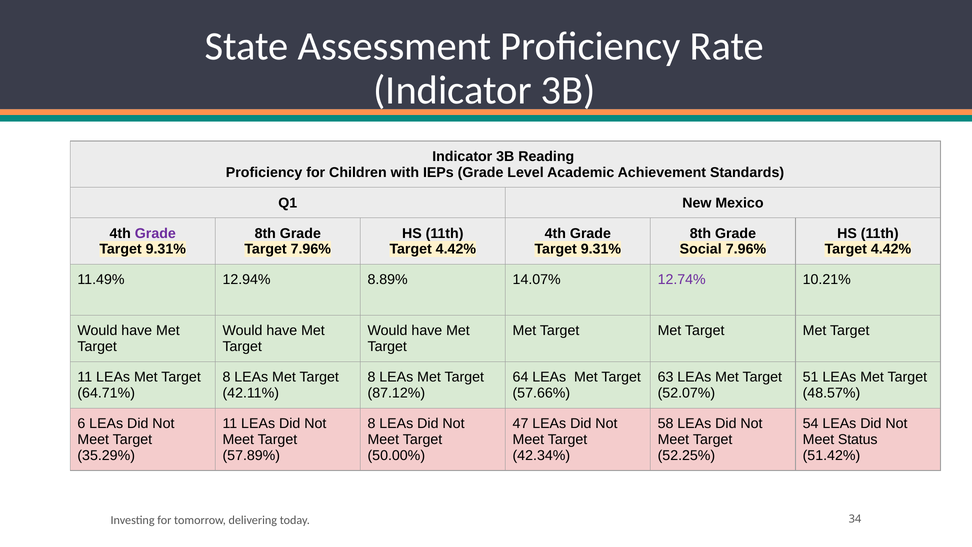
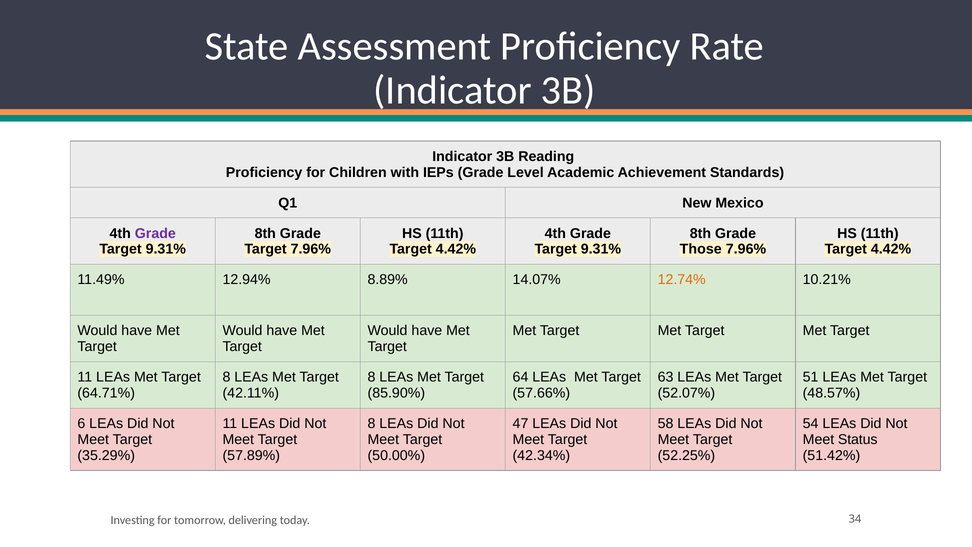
Social: Social -> Those (701, 249)
12.74% colour: purple -> orange (682, 280)
87.12%: 87.12% -> 85.90% (396, 393)
